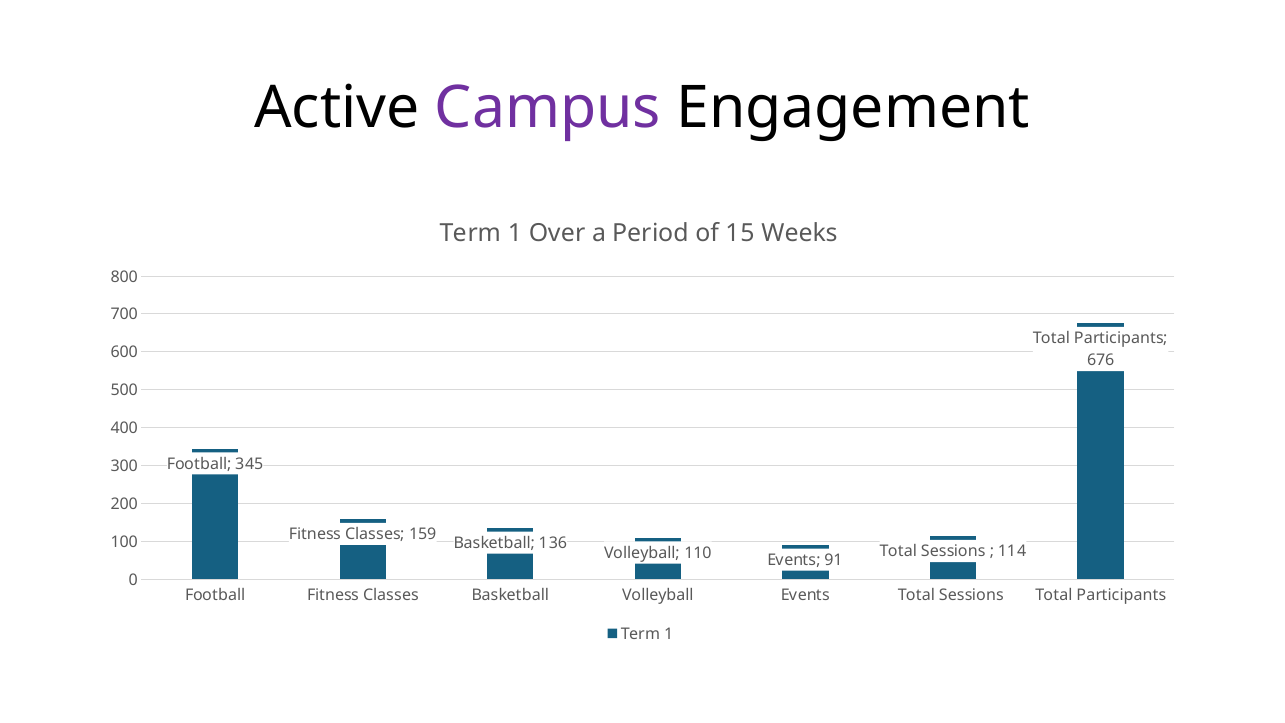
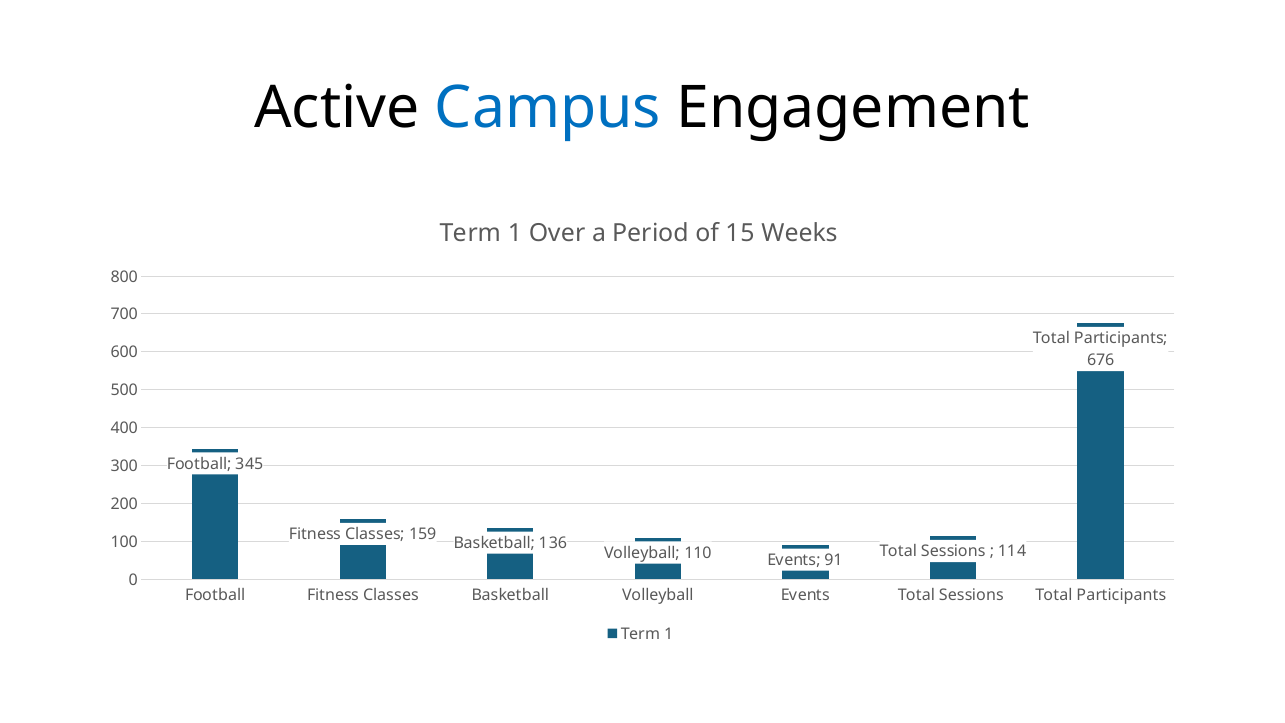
Campus colour: purple -> blue (548, 108)
